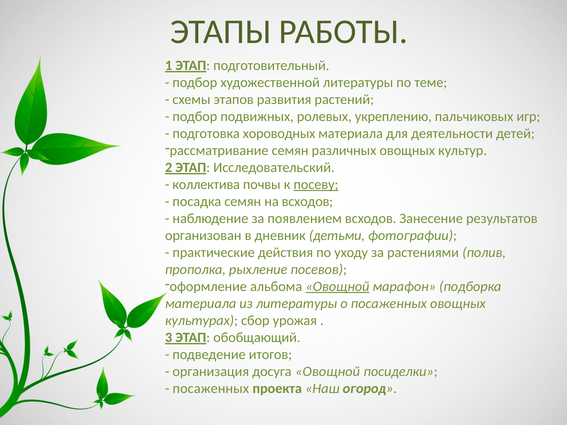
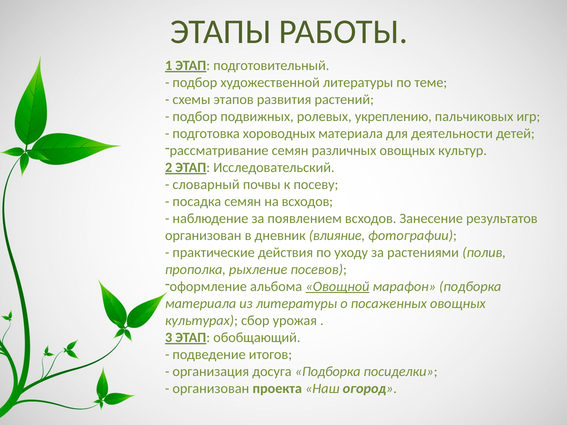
коллектива: коллектива -> словарный (206, 184)
посеву underline: present -> none (316, 184)
детьми: детьми -> влияние (337, 236)
досуга Овощной: Овощной -> Подборка (328, 372)
посаженных: посаженных -> организован (211, 389)
